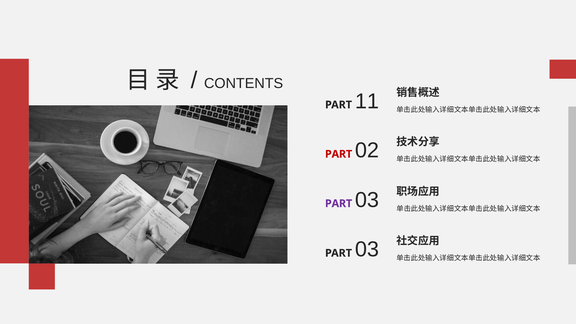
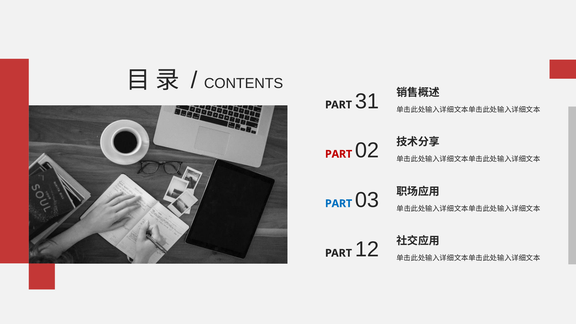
11: 11 -> 31 (367, 101)
PART colour: purple -> blue (339, 204)
03: 03 -> 12 (367, 250)
